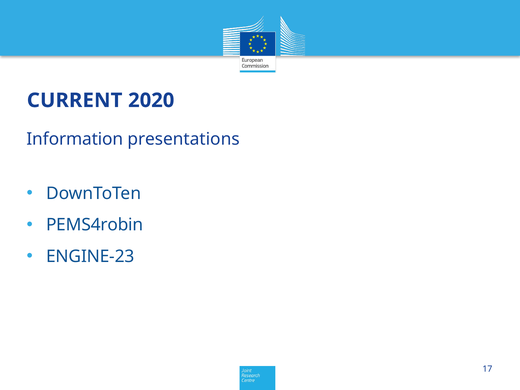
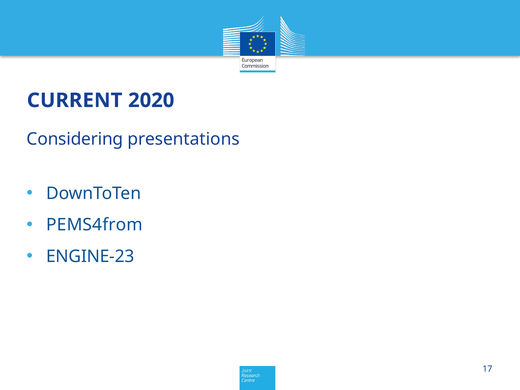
Information: Information -> Considering (75, 139)
PEMS4robin: PEMS4robin -> PEMS4from (94, 225)
